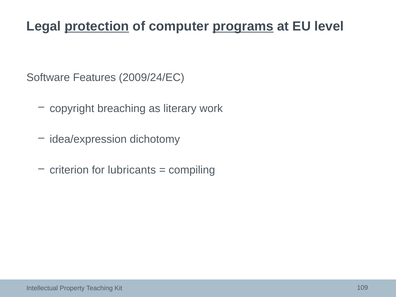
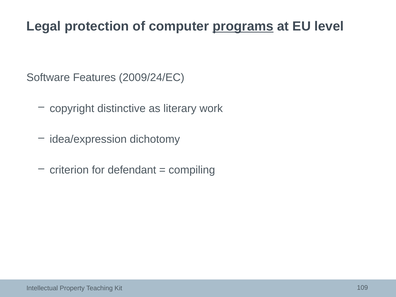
protection underline: present -> none (97, 26)
breaching: breaching -> distinctive (122, 108)
lubricants: lubricants -> defendant (132, 170)
